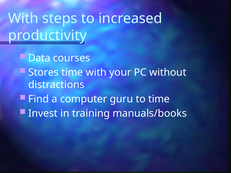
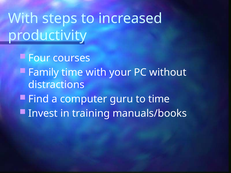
Data: Data -> Four (39, 58)
Stores: Stores -> Family (44, 72)
